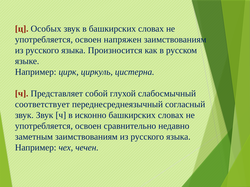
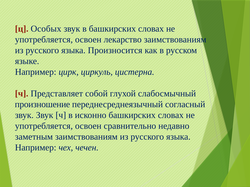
напряжен: напряжен -> лекарство (123, 40)
соответствует: соответствует -> произношение (42, 105)
